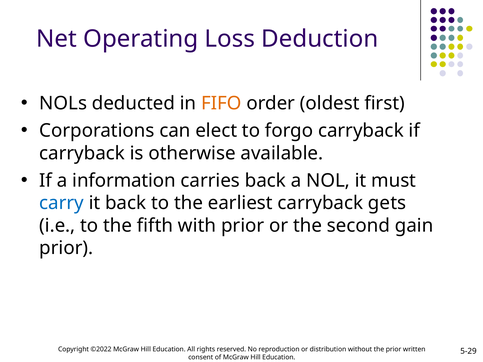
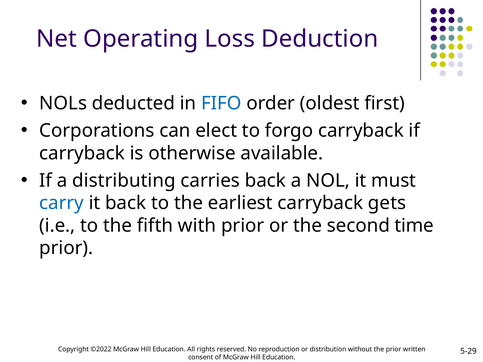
FIFO colour: orange -> blue (221, 104)
information: information -> distributing (124, 181)
gain: gain -> time (414, 226)
